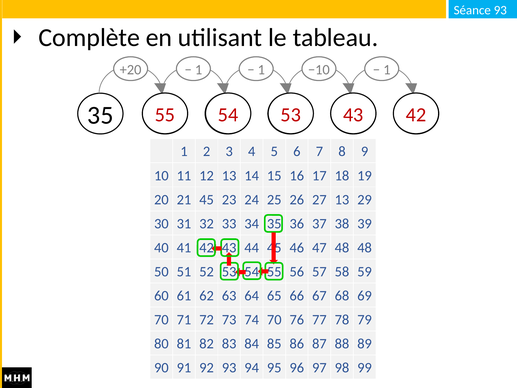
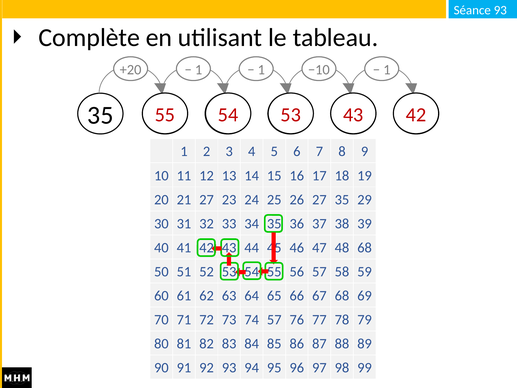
21 45: 45 -> 27 (207, 199)
27 13: 13 -> 35 (342, 199)
48 48: 48 -> 68 (365, 248)
74 70: 70 -> 57 (274, 320)
